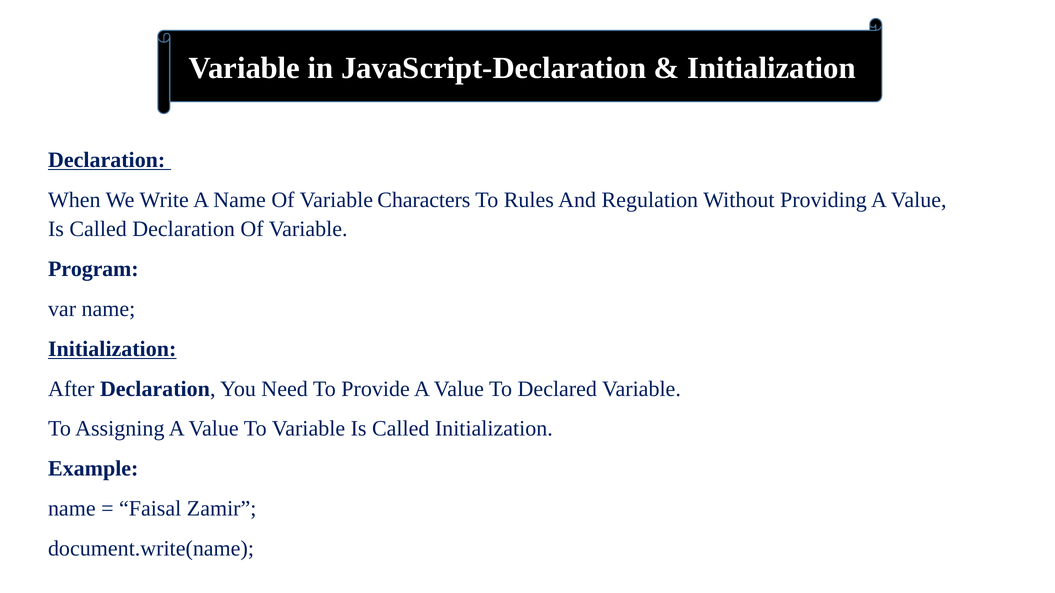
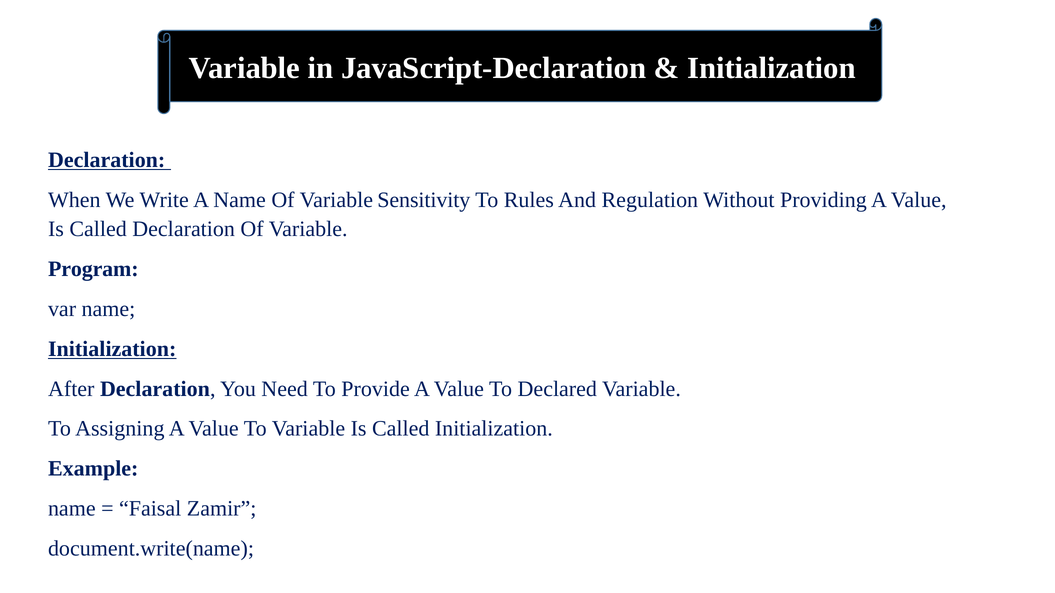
Characters: Characters -> Sensitivity (424, 200)
